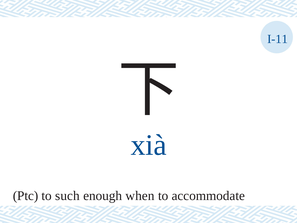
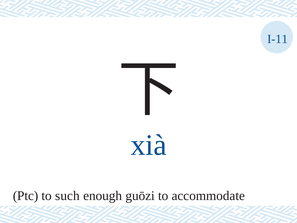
when: when -> guōzi (140, 195)
